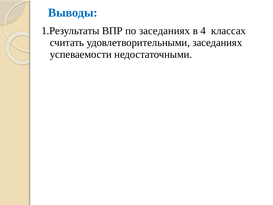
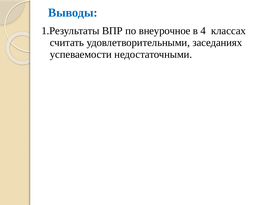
по заседаниях: заседаниях -> внеурочное (165, 31)
